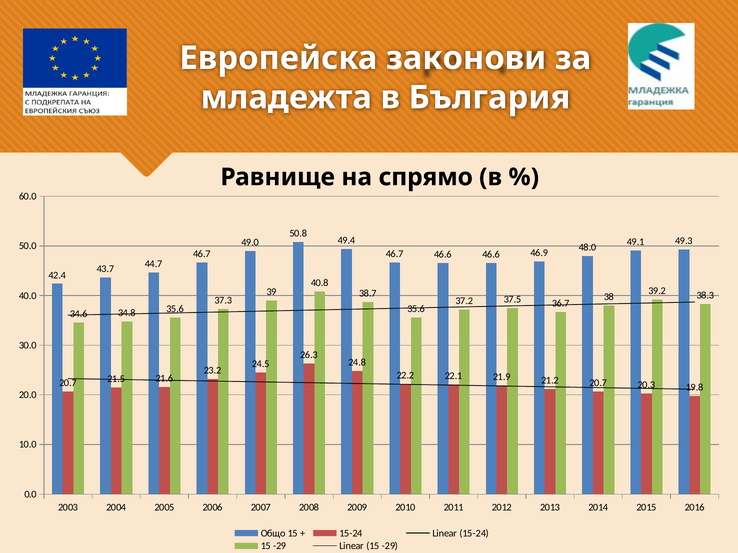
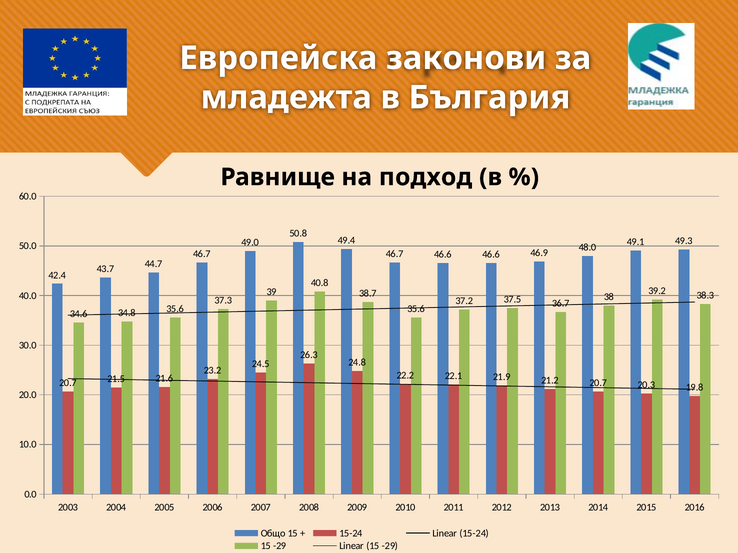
спрямо: спрямо -> подход (426, 177)
